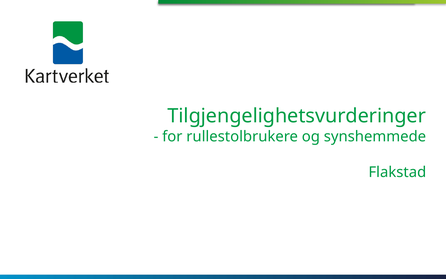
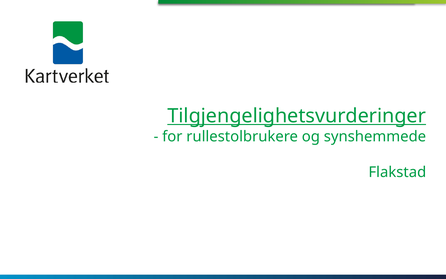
Tilgjengelighetsvurderinger underline: none -> present (297, 116)
